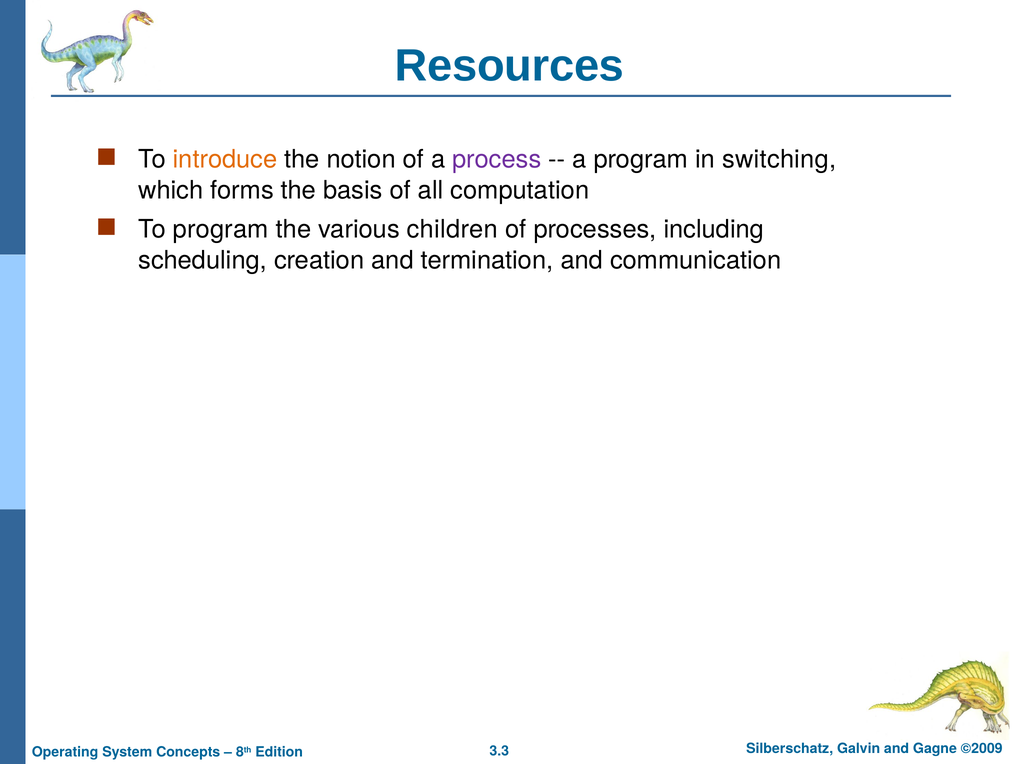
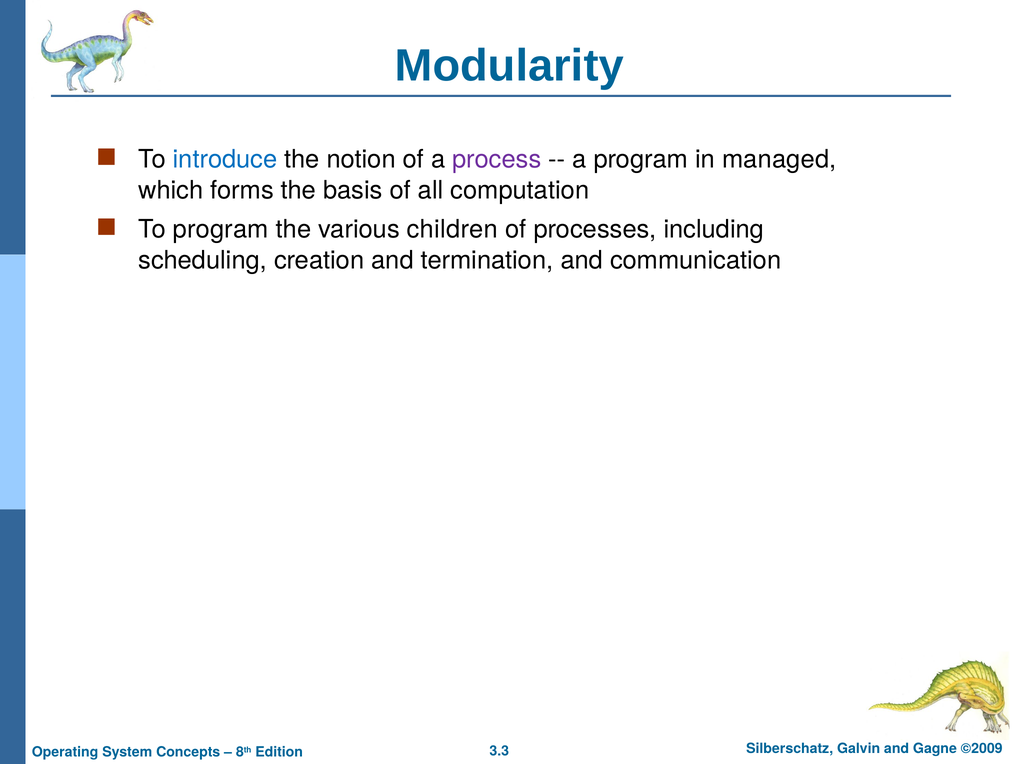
Resources: Resources -> Modularity (509, 66)
introduce colour: orange -> blue (225, 160)
switching: switching -> managed (779, 160)
